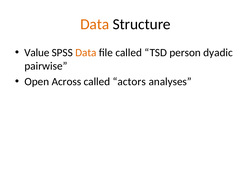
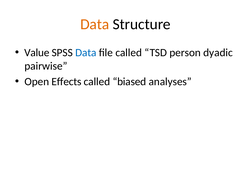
Data colour: orange -> blue (86, 53)
Across: Across -> Effects (66, 82)
actors: actors -> biased (129, 82)
